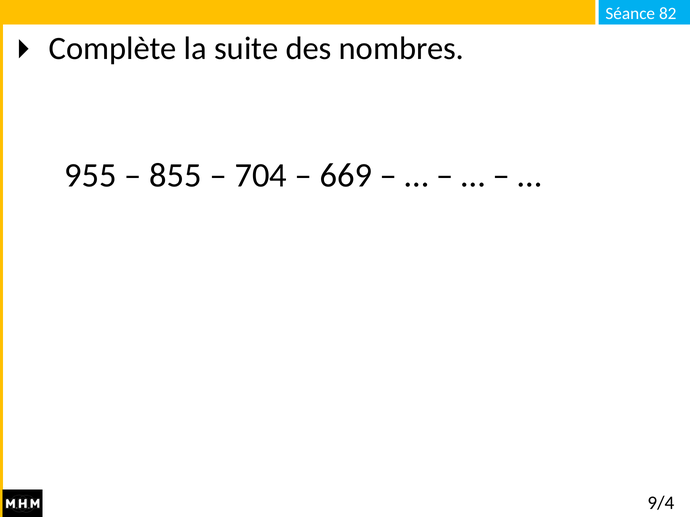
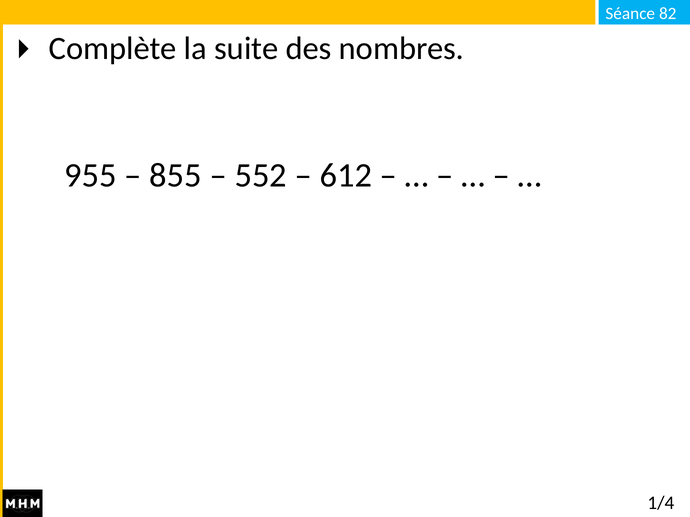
704: 704 -> 552 (261, 175)
669: 669 -> 612 (346, 175)
9/4: 9/4 -> 1/4 (661, 503)
